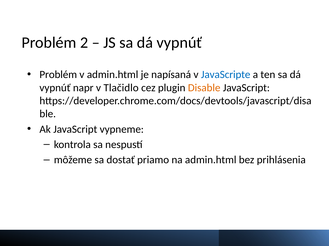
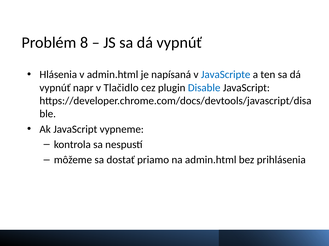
2: 2 -> 8 (84, 43)
Problém: Problém -> Hlásenia (58, 75)
Disable colour: orange -> blue (204, 88)
